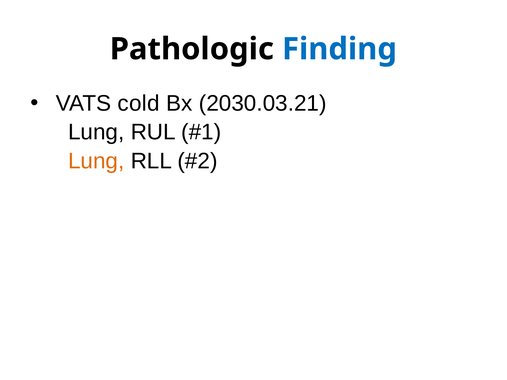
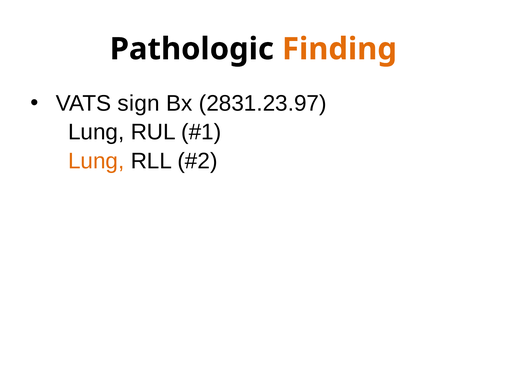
Finding colour: blue -> orange (339, 49)
cold: cold -> sign (139, 103)
2030.03.21: 2030.03.21 -> 2831.23.97 (263, 103)
